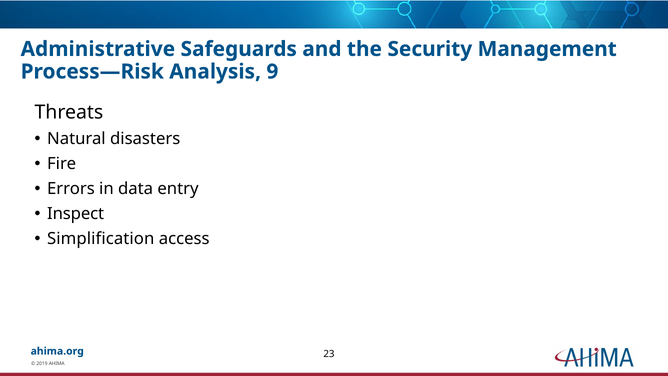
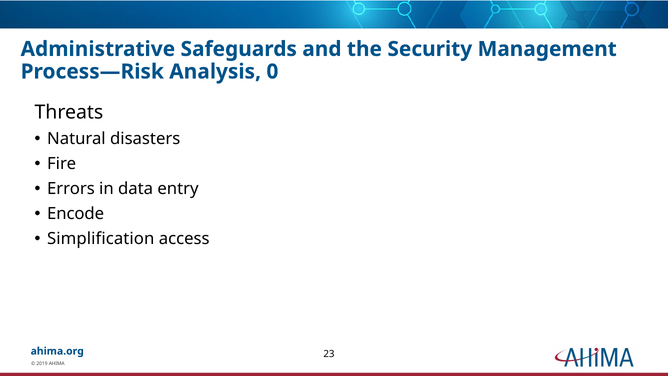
9: 9 -> 0 (272, 72)
Inspect: Inspect -> Encode (76, 214)
